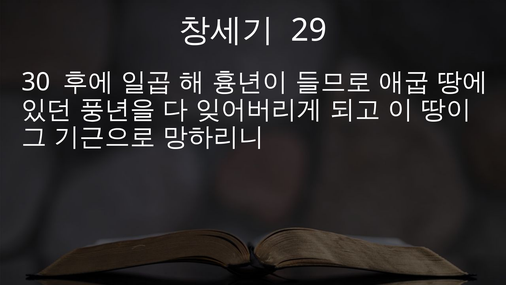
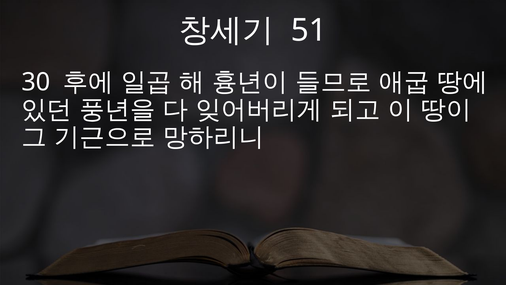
29: 29 -> 51 (309, 30)
